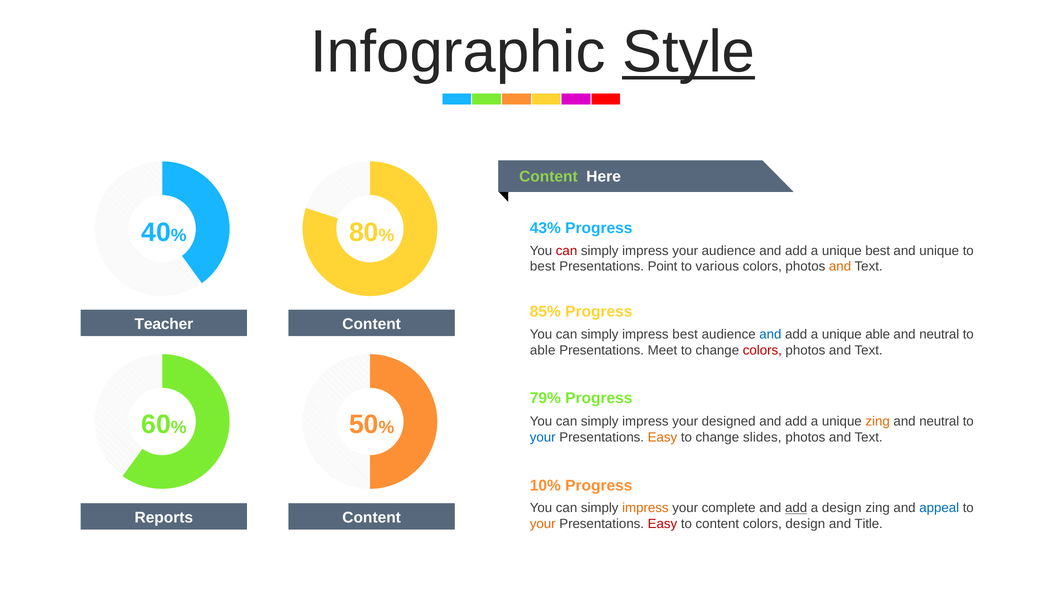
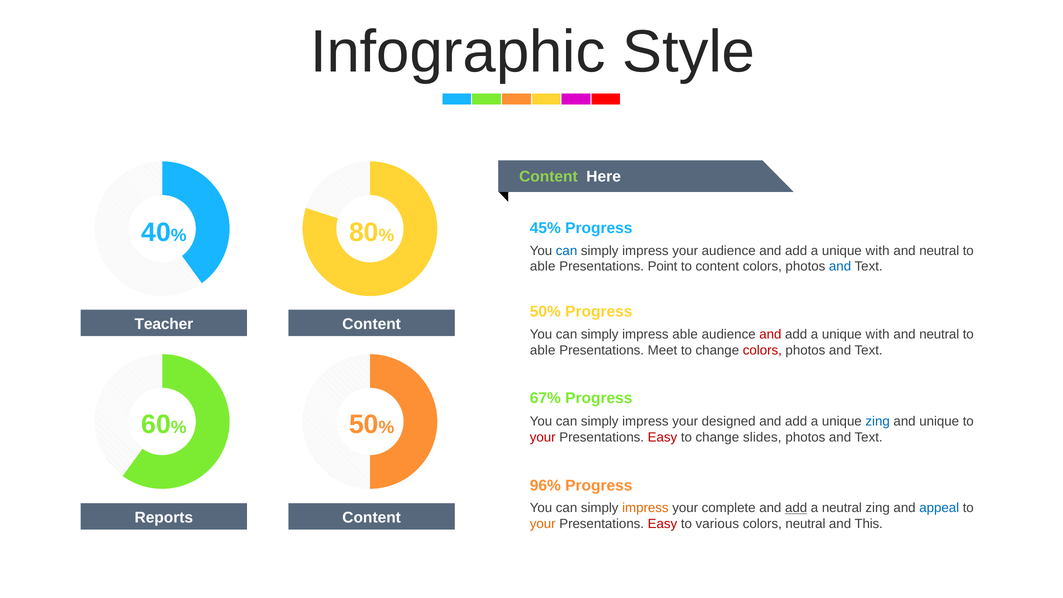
Style underline: present -> none (689, 52)
43%: 43% -> 45% (545, 228)
can colour: red -> blue (567, 251)
best: best -> with (878, 251)
unique: unique -> neutral (939, 251)
best: best -> able (543, 267)
to various: various -> content (717, 267)
and colour: orange -> blue (840, 267)
85%: 85% -> 50% (545, 311)
impress best: best -> able (685, 334)
and colour: blue -> red (770, 334)
able: able -> with (878, 334)
79%: 79% -> 67% (545, 398)
zing colour: orange -> blue (878, 421)
neutral: neutral -> unique (939, 421)
your colour: blue -> red (543, 437)
Easy colour: orange -> red (662, 437)
10%: 10% -> 96% (545, 485)
a design: design -> neutral (842, 508)
to content: content -> various (717, 524)
colors design: design -> neutral (805, 524)
Title: Title -> This (869, 524)
